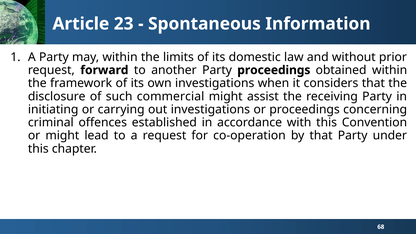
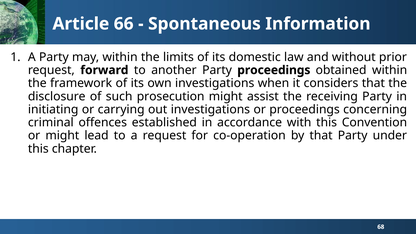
23: 23 -> 66 (124, 24)
commercial: commercial -> prosecution (171, 96)
